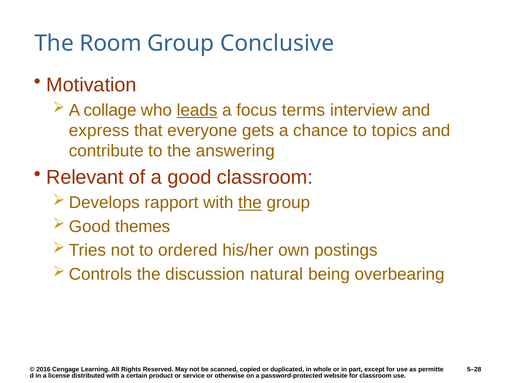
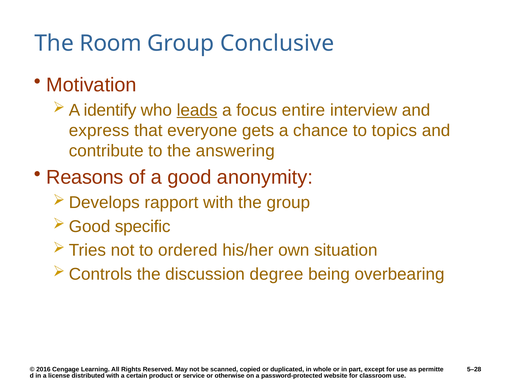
collage: collage -> identify (110, 110)
terms: terms -> entire (303, 110)
Relevant: Relevant -> Reasons (85, 177)
good classroom: classroom -> anonymity (265, 177)
the underline: present -> none (250, 203)
themes: themes -> specific (143, 227)
postings: postings -> situation (346, 251)
natural: natural -> degree (276, 274)
